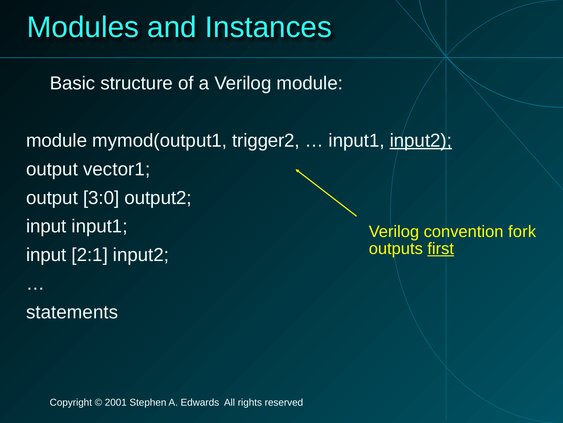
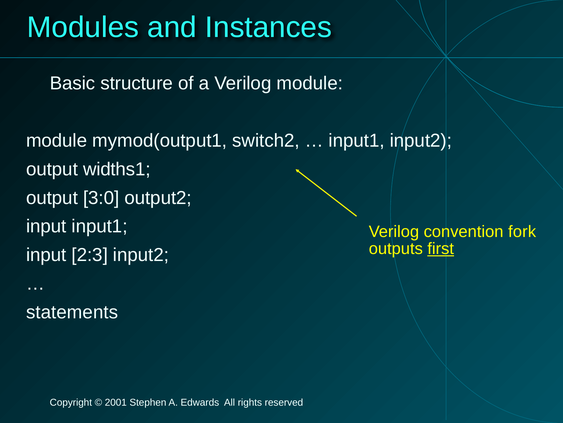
trigger2: trigger2 -> switch2 (266, 140)
input2 underline: present -> none (421, 140)
vector1: vector1 -> widths1 (117, 169)
2:1: 2:1 -> 2:3 (90, 255)
